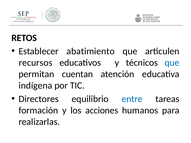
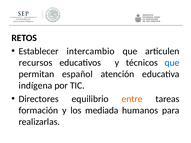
abatimiento: abatimiento -> intercambio (91, 51)
cuentan: cuentan -> español (77, 74)
entre colour: blue -> orange (132, 99)
acciones: acciones -> mediada (102, 111)
